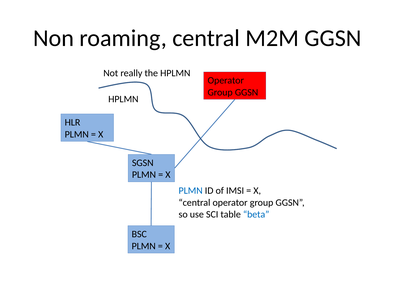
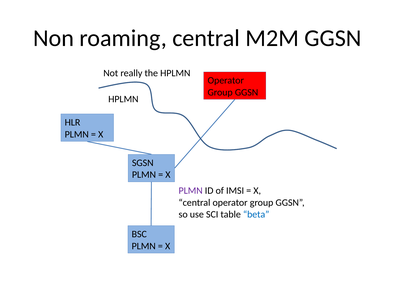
PLMN colour: blue -> purple (191, 191)
